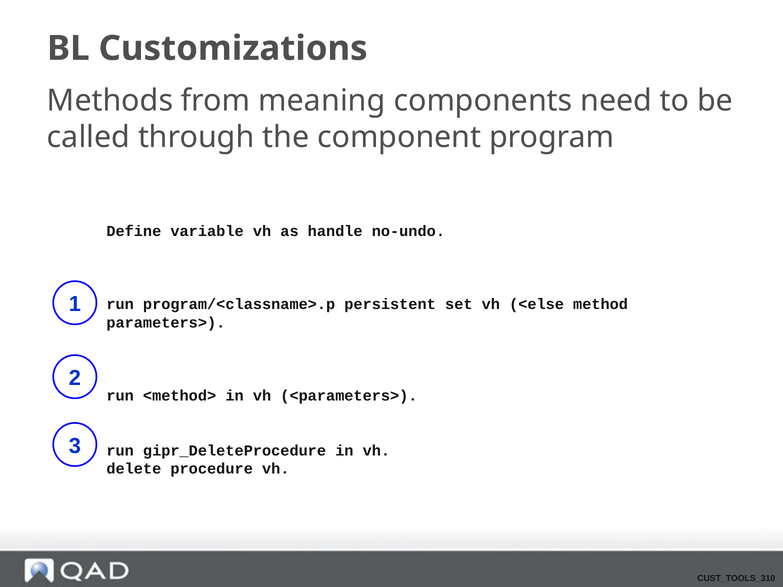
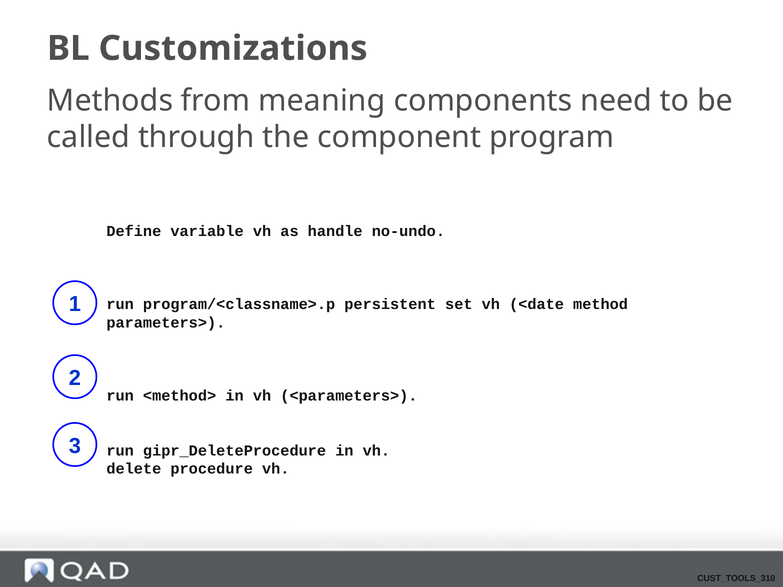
<else: <else -> <date (537, 305)
